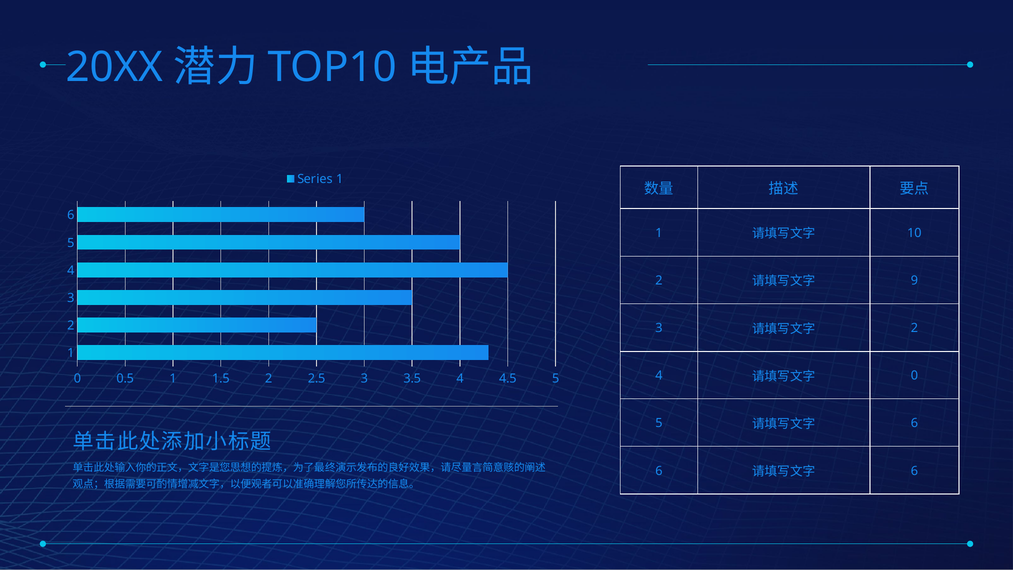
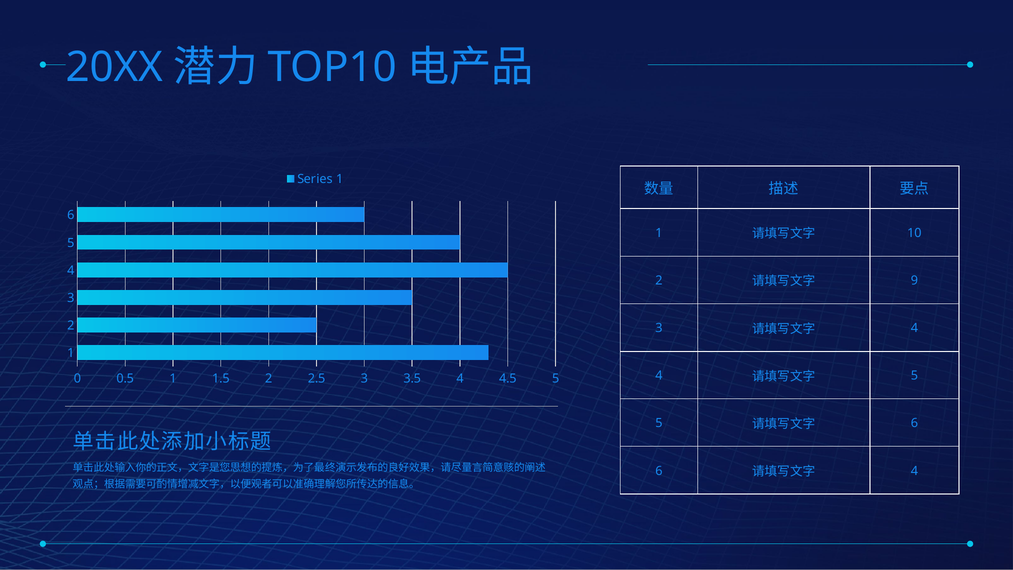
2: 2 -> 4 (914, 328)
0: 0 -> 5 (914, 376)
6: 6 -> 4 (914, 471)
